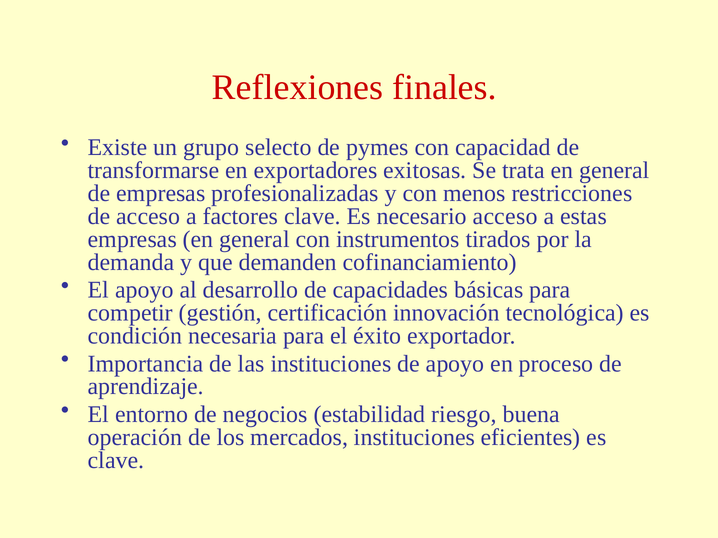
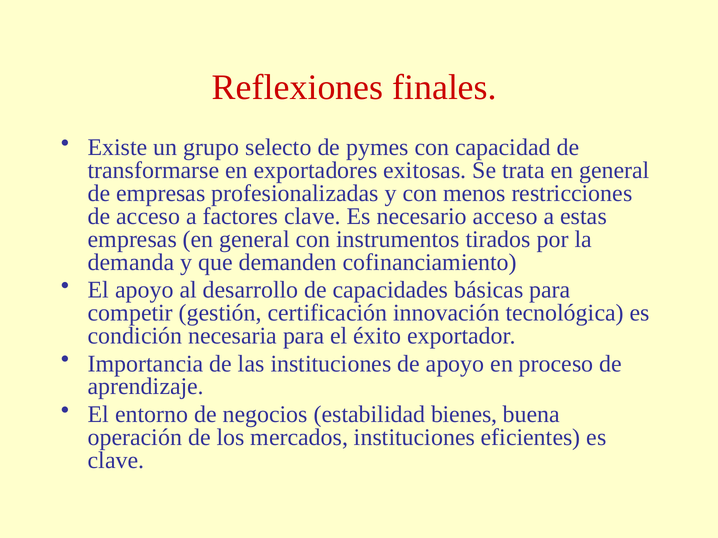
riesgo: riesgo -> bienes (464, 415)
